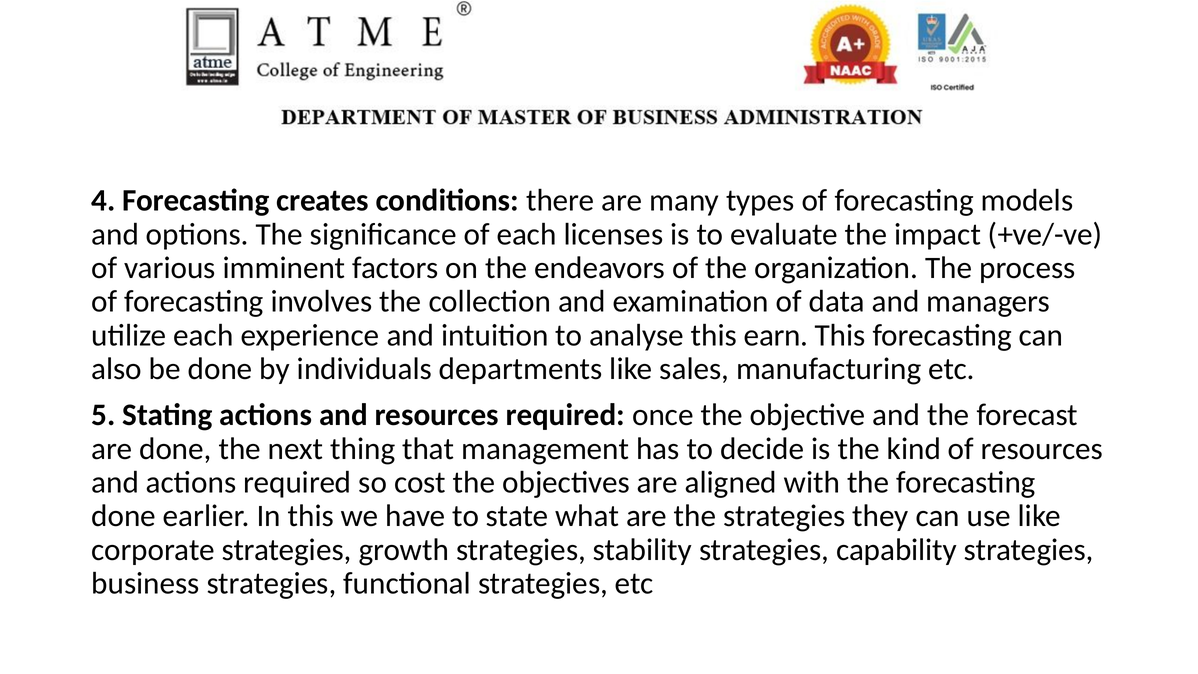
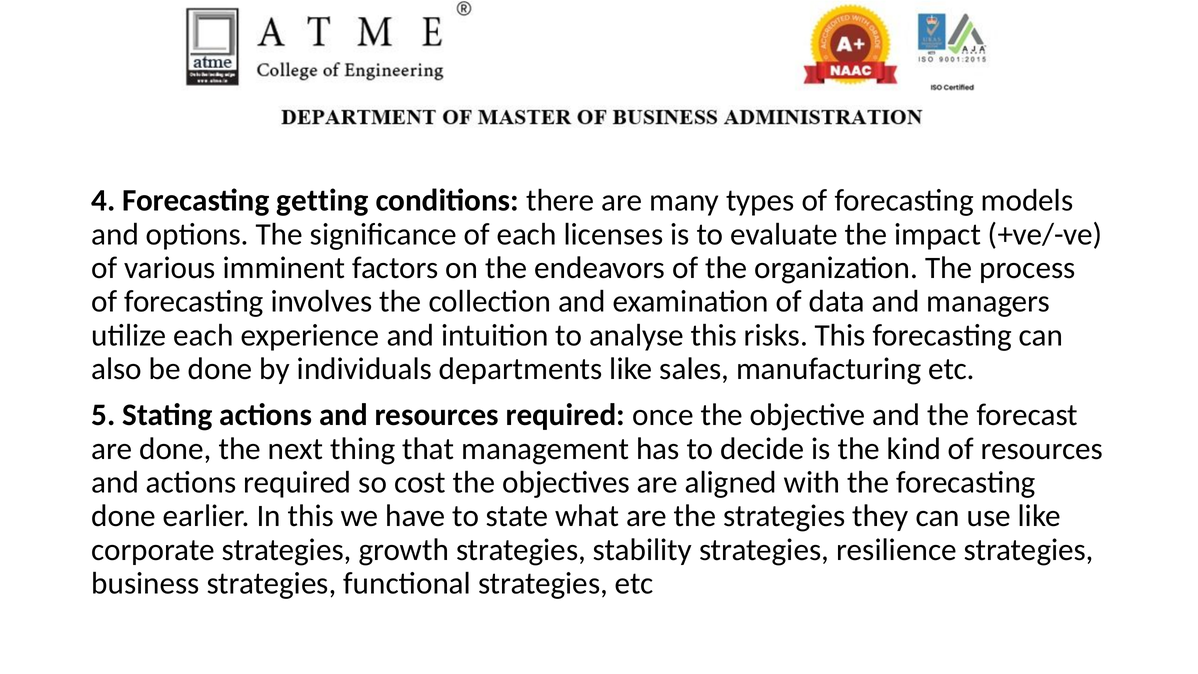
creates: creates -> getting (322, 201)
earn: earn -> risks (776, 335)
capability: capability -> resilience (896, 550)
